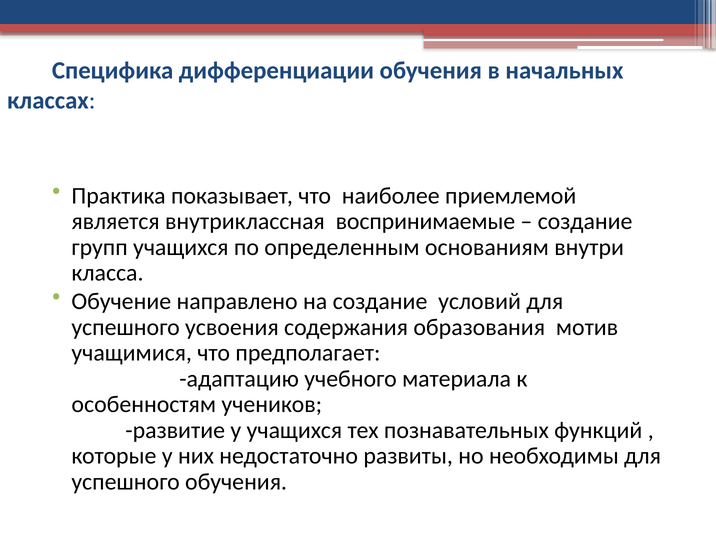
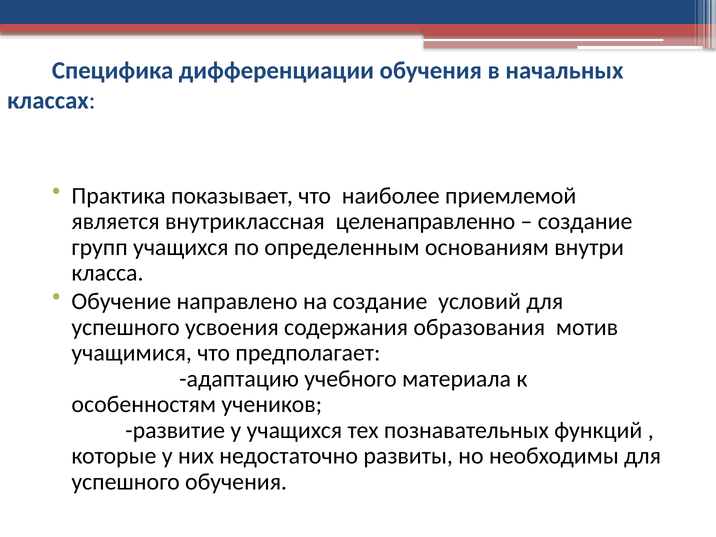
воспринимаемые: воспринимаемые -> целенаправленно (425, 221)
